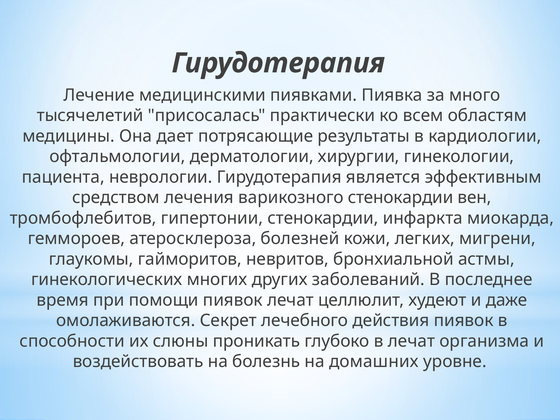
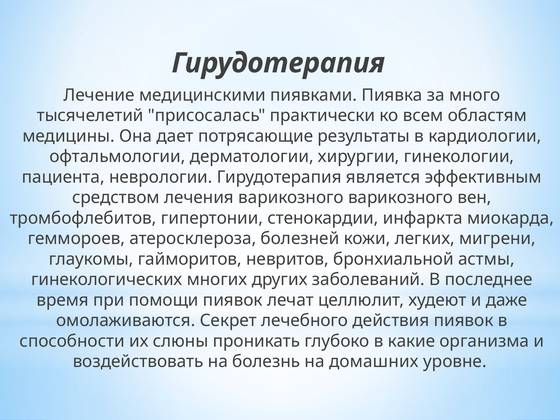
варикозного стенокардии: стенокардии -> варикозного (401, 198)
в лечат: лечат -> какие (412, 341)
